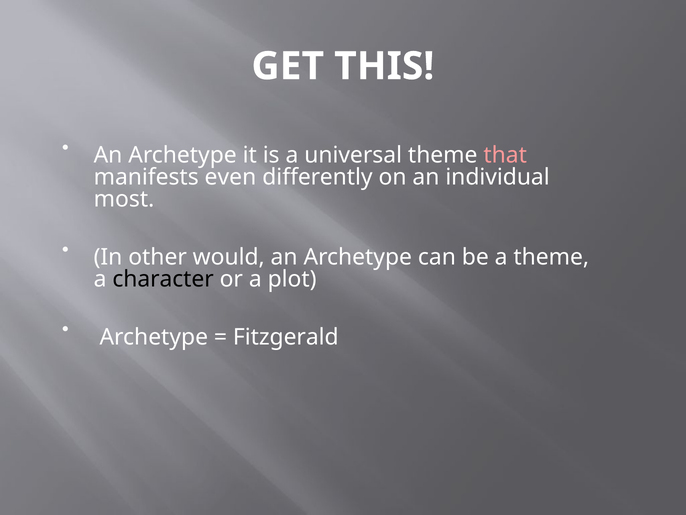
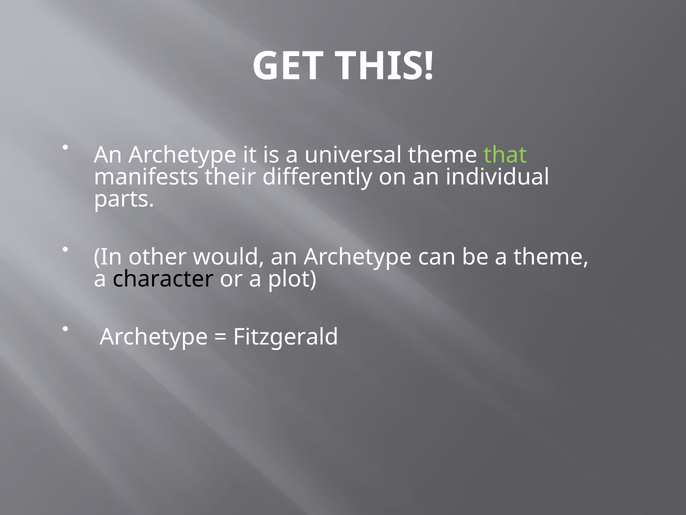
that colour: pink -> light green (505, 155)
even: even -> their (230, 177)
most: most -> parts (124, 199)
